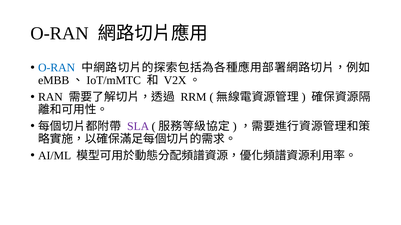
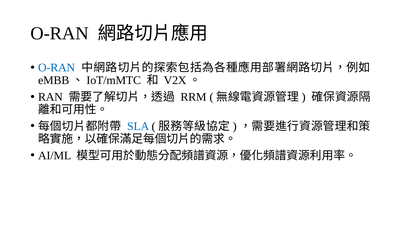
SLA colour: purple -> blue (138, 127)
